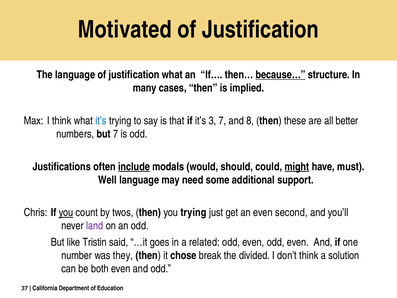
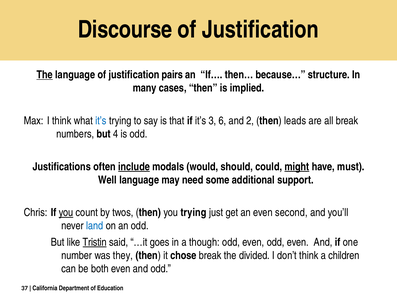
Motivated: Motivated -> Discourse (125, 30)
The underline: none -> present (45, 75)
justification what: what -> pairs (172, 75)
because… underline: present -> none (281, 75)
3 7: 7 -> 6 (222, 121)
8: 8 -> 2 (250, 121)
these: these -> leads (295, 121)
all better: better -> break (347, 121)
but 7: 7 -> 4 (116, 134)
land colour: purple -> blue (95, 226)
Tristin underline: none -> present (95, 242)
related: related -> though (204, 242)
solution: solution -> children (344, 255)
